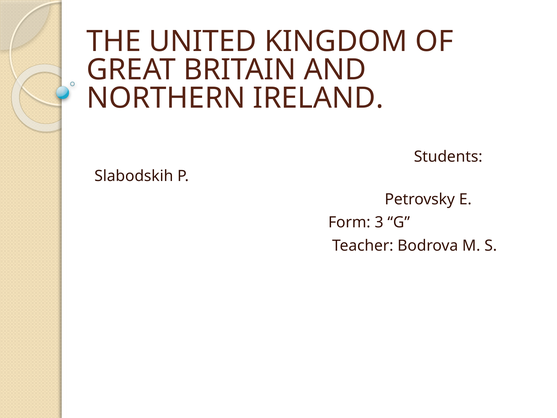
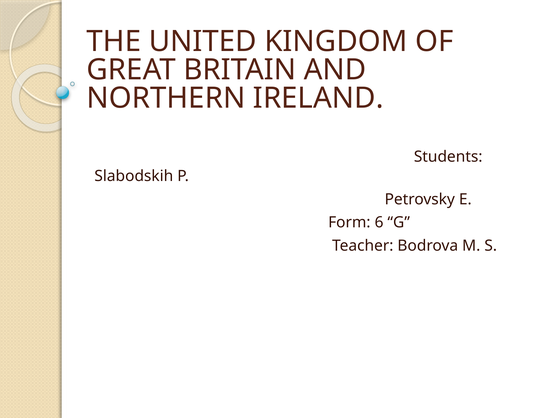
3: 3 -> 6 (379, 222)
